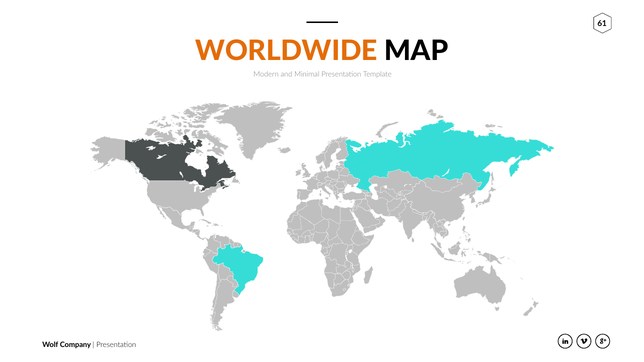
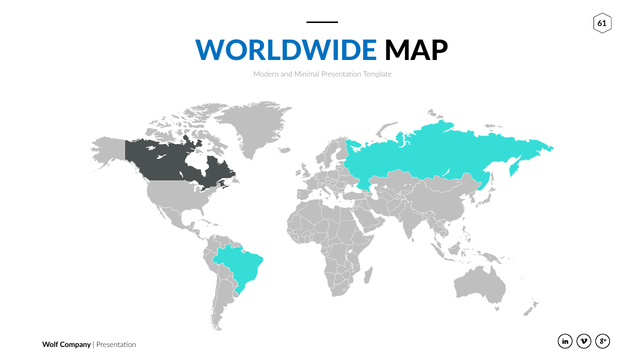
WORLDWIDE colour: orange -> blue (287, 51)
